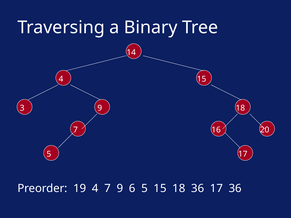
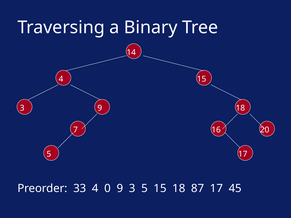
19: 19 -> 33 (80, 188)
4 7: 7 -> 0 (108, 188)
9 6: 6 -> 3 (132, 188)
18 36: 36 -> 87 (198, 188)
17 36: 36 -> 45 (235, 188)
